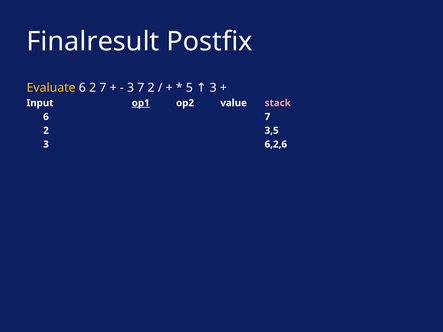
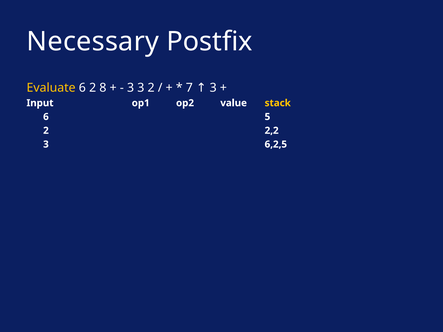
Finalresult: Finalresult -> Necessary (93, 42)
2 7: 7 -> 8 (103, 88)
3 7: 7 -> 3 (141, 88)
5: 5 -> 7 (189, 88)
op1 underline: present -> none (141, 103)
stack colour: pink -> yellow (278, 103)
6 7: 7 -> 5 (267, 117)
3,5: 3,5 -> 2,2 (272, 131)
6,2,6: 6,2,6 -> 6,2,5 (276, 144)
